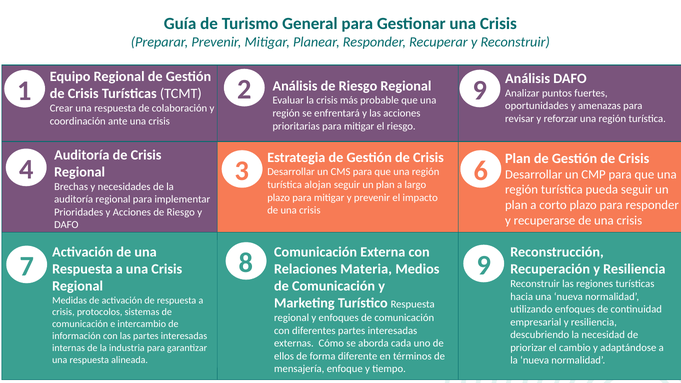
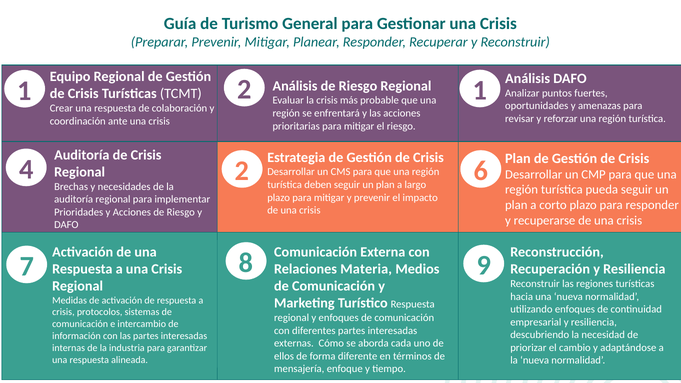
2 9: 9 -> 1 (480, 90)
4 3: 3 -> 2 (242, 171)
alojan: alojan -> deben (318, 185)
